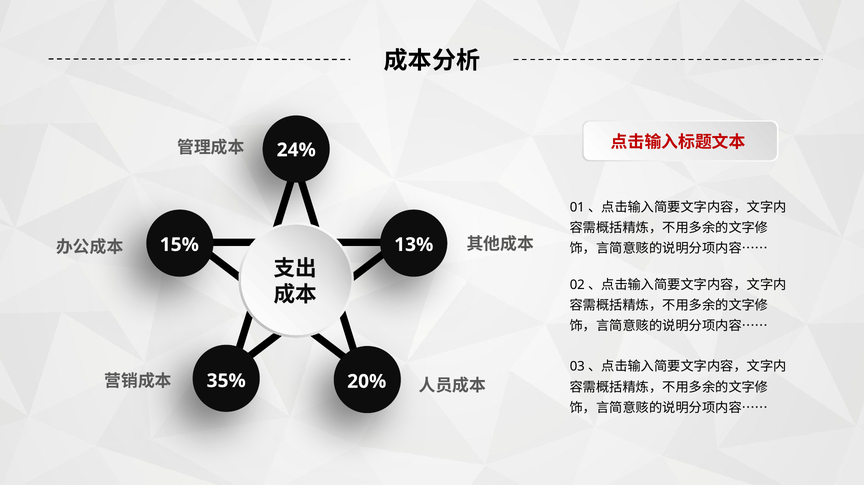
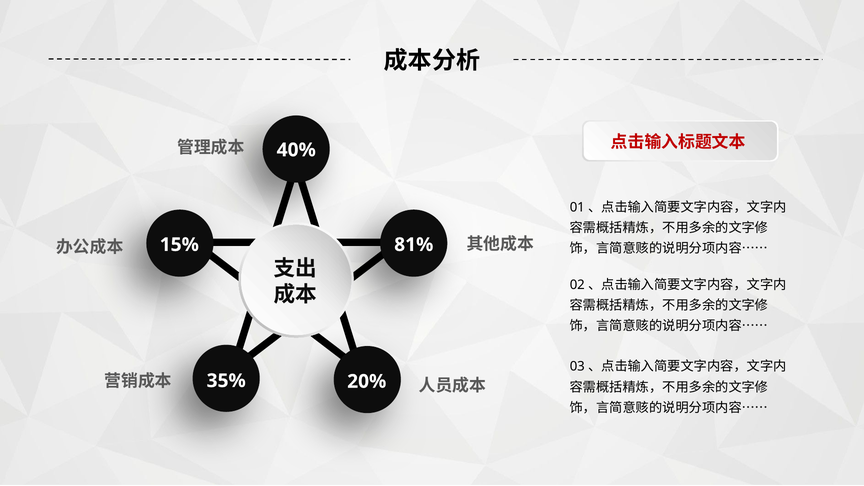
24%: 24% -> 40% (296, 150)
13%: 13% -> 81% (414, 245)
